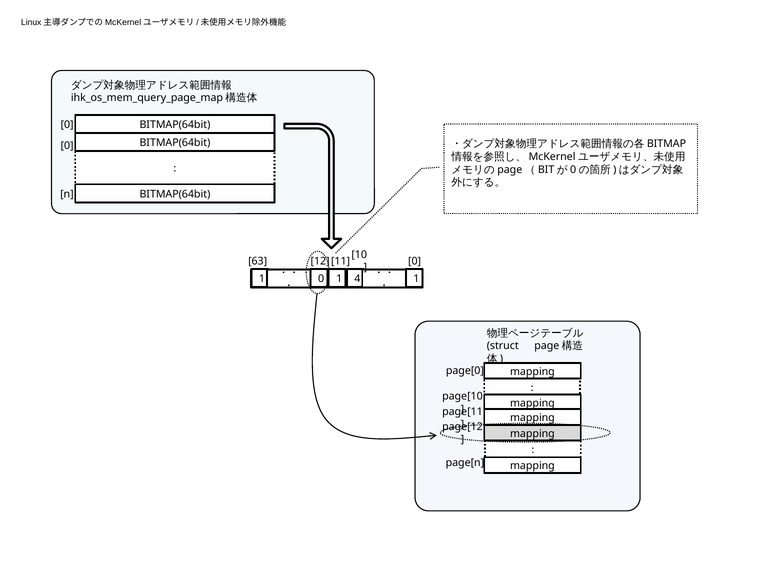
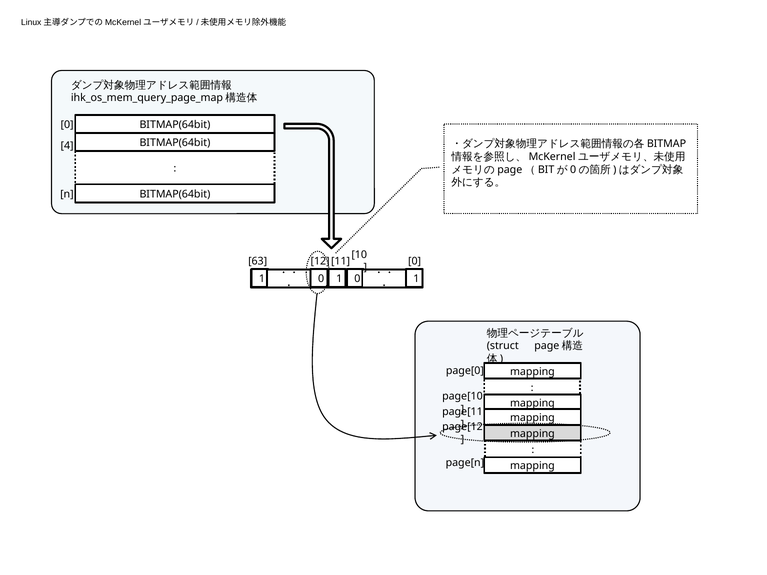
0: 0 -> 4 (67, 146)
0 1 4: 4 -> 0 (357, 279)
